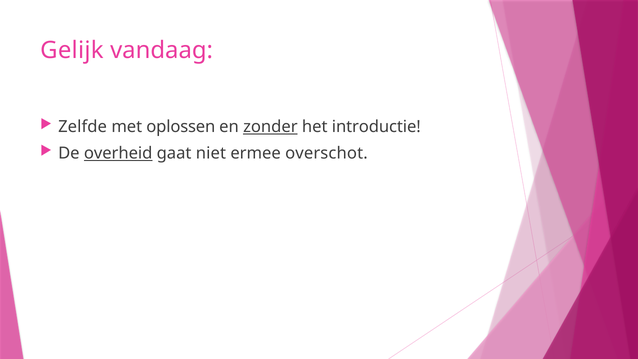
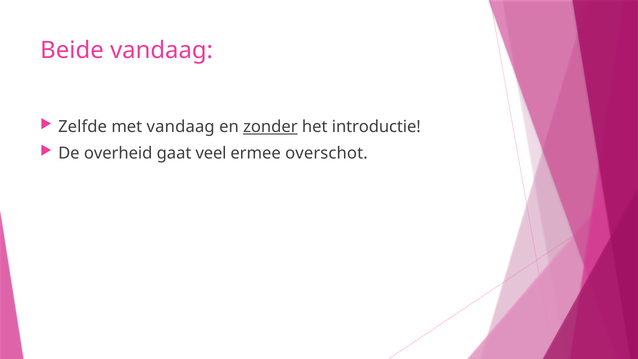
Gelijk: Gelijk -> Beide (72, 50)
met oplossen: oplossen -> vandaag (181, 127)
overheid underline: present -> none (118, 153)
niet: niet -> veel (211, 153)
